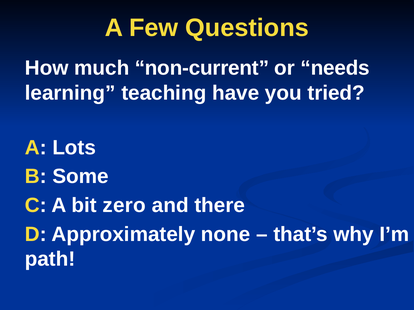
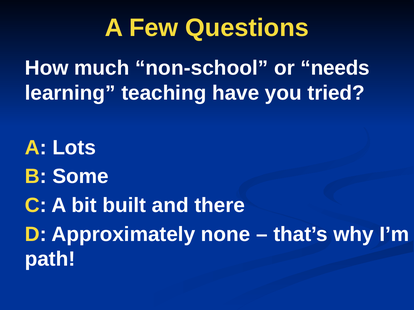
non-current: non-current -> non-school (202, 68)
zero: zero -> built (124, 206)
